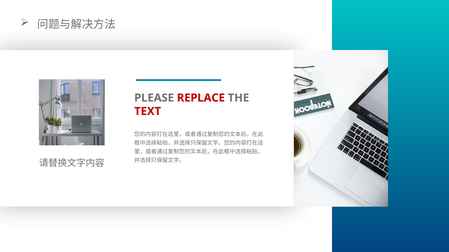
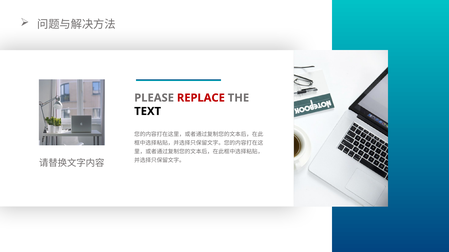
TEXT colour: red -> black (148, 112)
